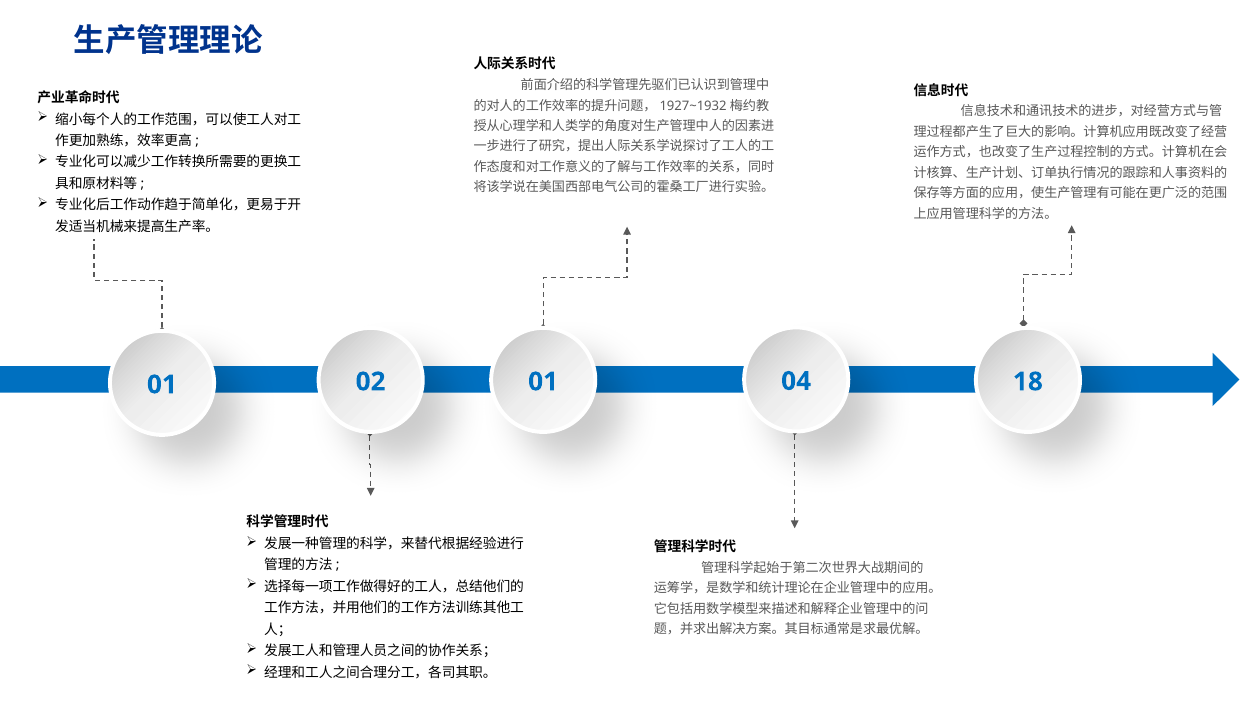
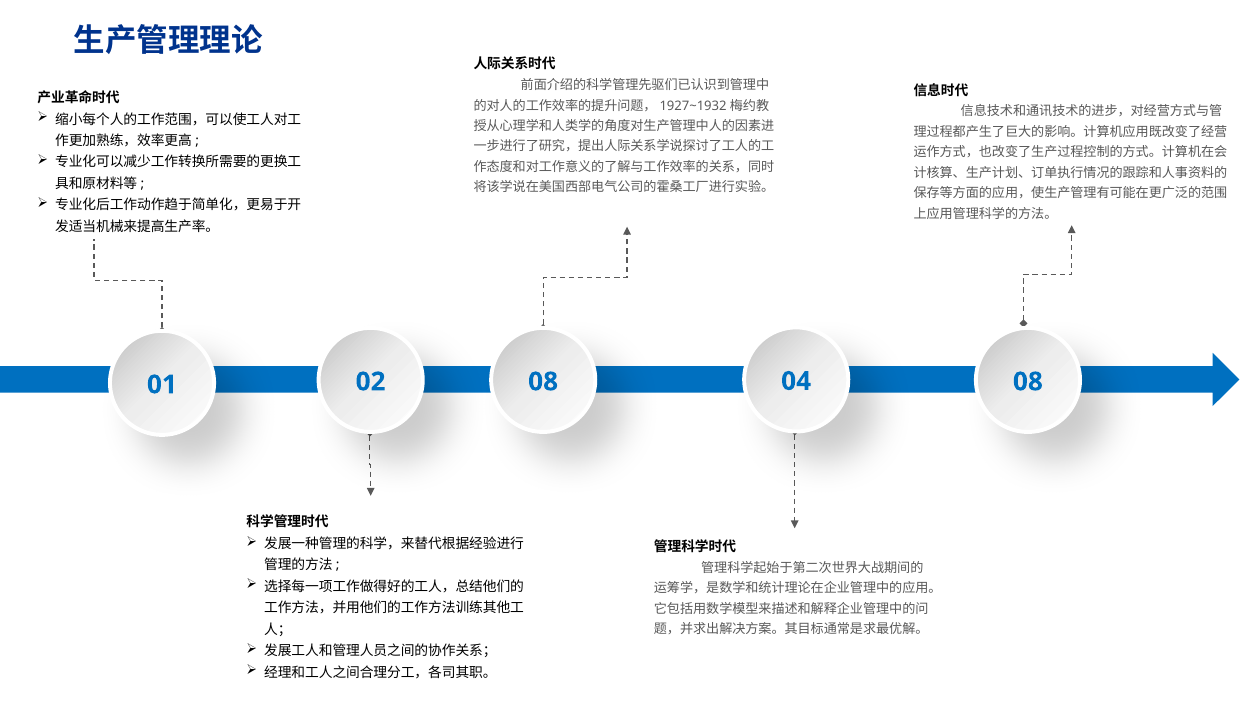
02 01: 01 -> 08 (543, 382)
04 18: 18 -> 08 (1028, 382)
